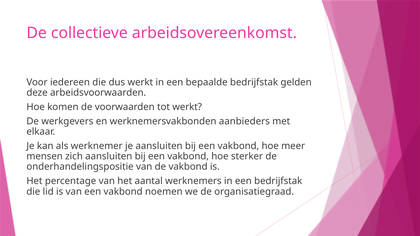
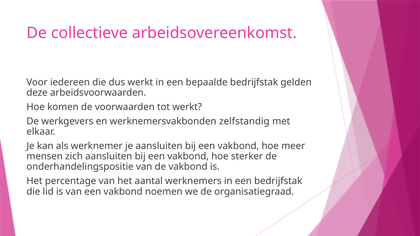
aanbieders: aanbieders -> zelfstandig (244, 121)
